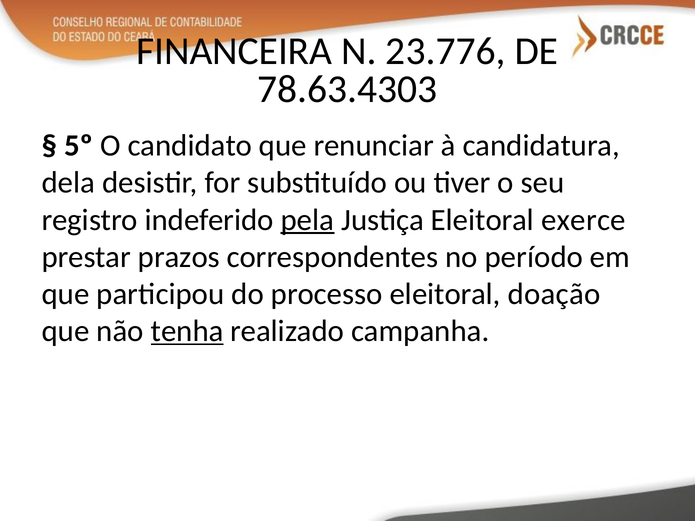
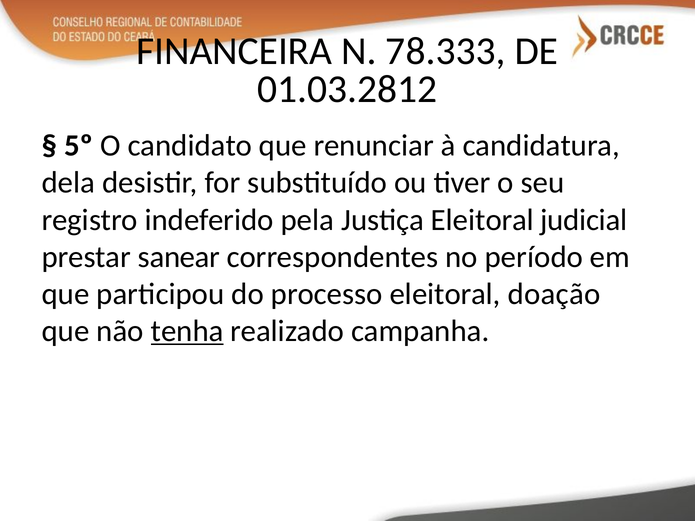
23.776: 23.776 -> 78.333 (445, 51)
78.63.4303: 78.63.4303 -> 01.03.2812 (347, 89)
pela underline: present -> none (307, 220)
exerce: exerce -> judicial (584, 220)
prazos: prazos -> sanear (179, 257)
